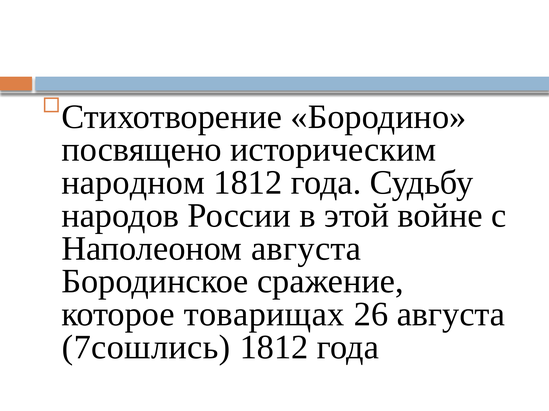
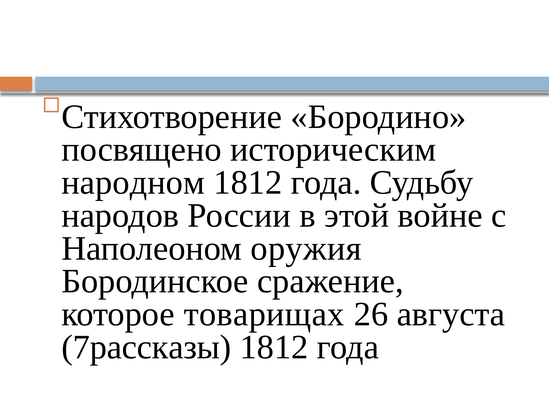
Наполеоном августа: августа -> оружия (306, 249)
7сошлись: 7сошлись -> 7рассказы (146, 348)
